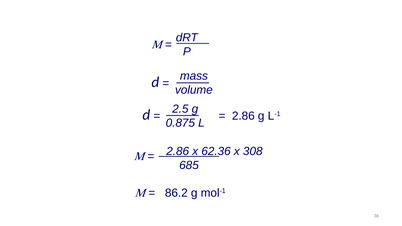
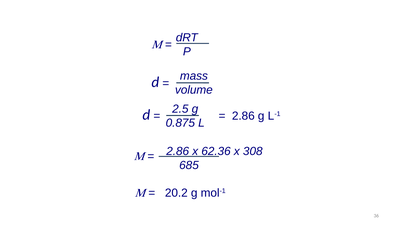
86.2: 86.2 -> 20.2 (176, 193)
